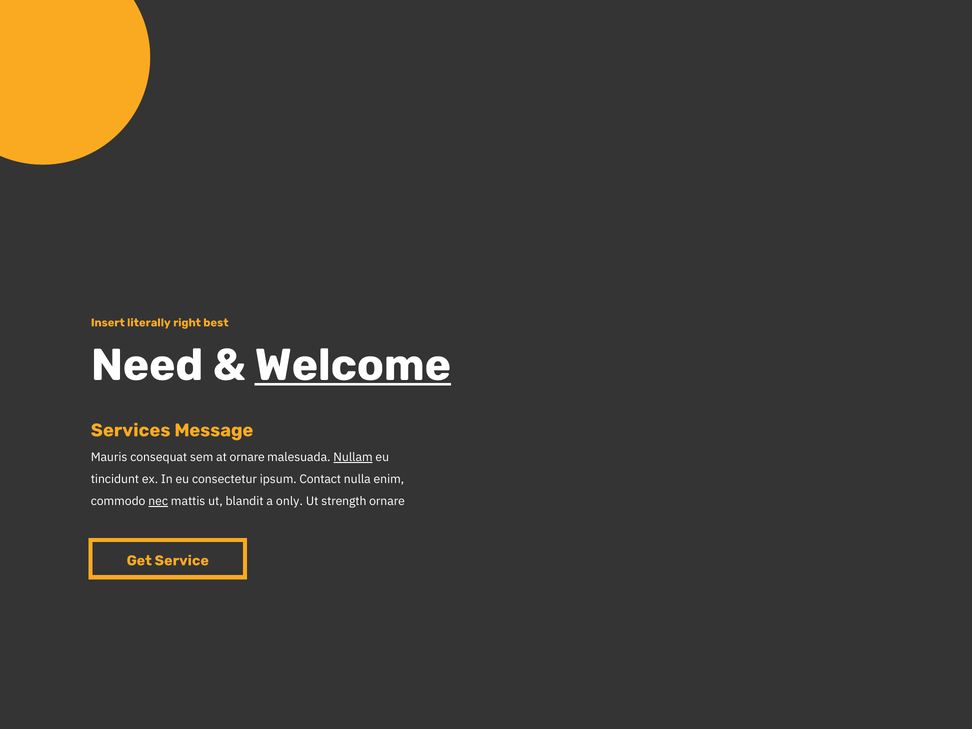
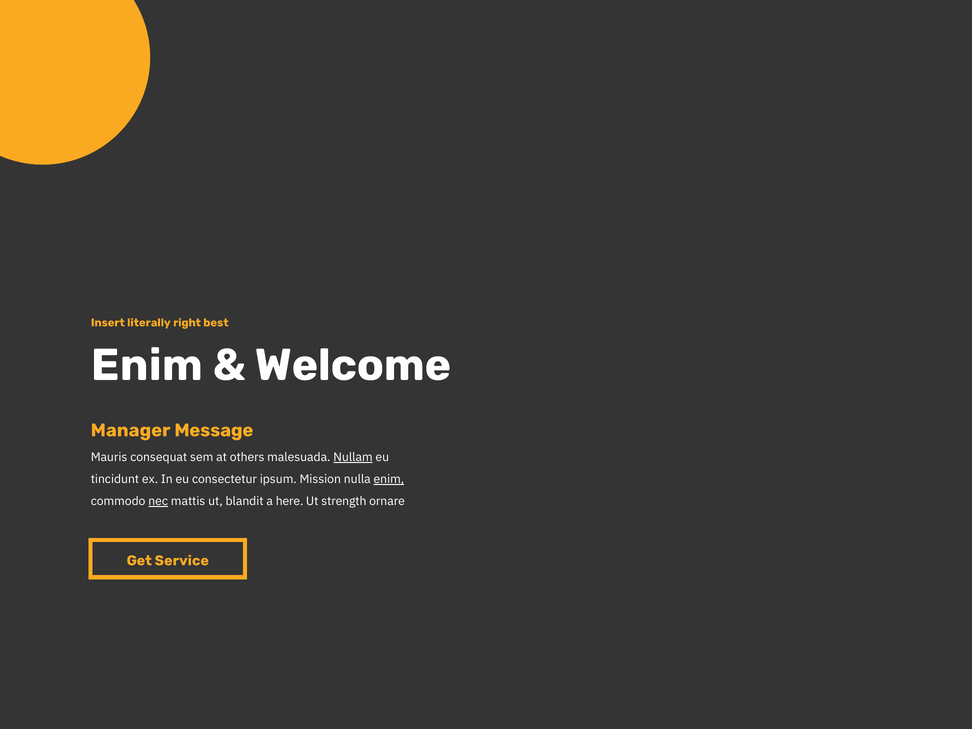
Need: Need -> Enim (147, 365)
Welcome underline: present -> none (353, 365)
Services: Services -> Manager (131, 430)
at ornare: ornare -> others (247, 457)
Contact: Contact -> Mission (320, 479)
enim underline: none -> present (389, 479)
only: only -> here (290, 501)
